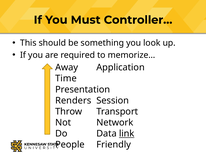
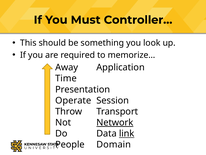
Renders: Renders -> Operate (73, 100)
Network underline: none -> present (115, 122)
Friendly: Friendly -> Domain (114, 144)
